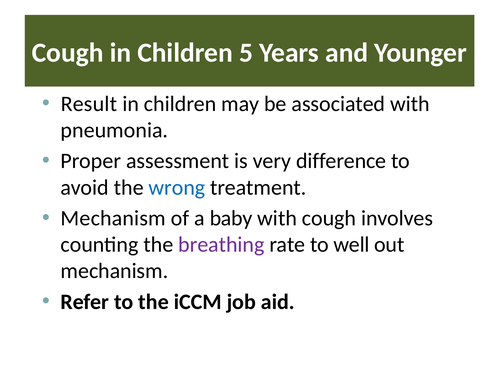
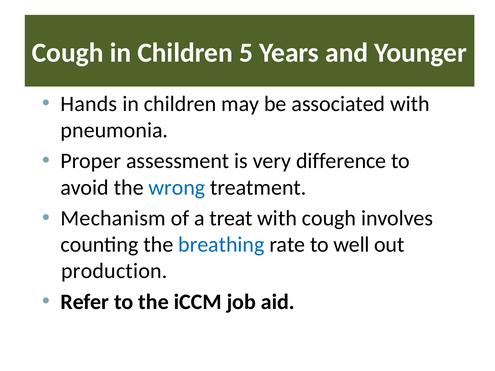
Result: Result -> Hands (89, 104)
baby: baby -> treat (231, 218)
breathing colour: purple -> blue (221, 245)
mechanism: mechanism -> production (114, 271)
